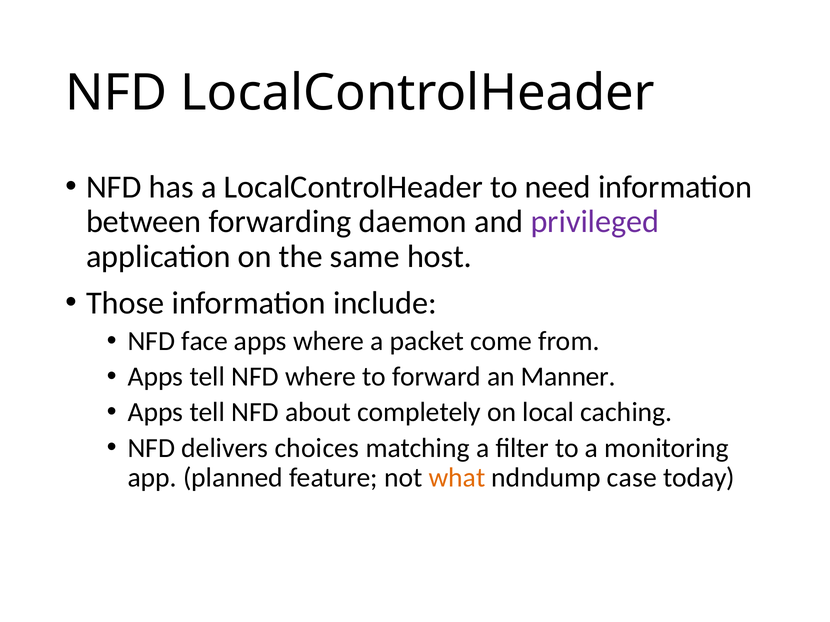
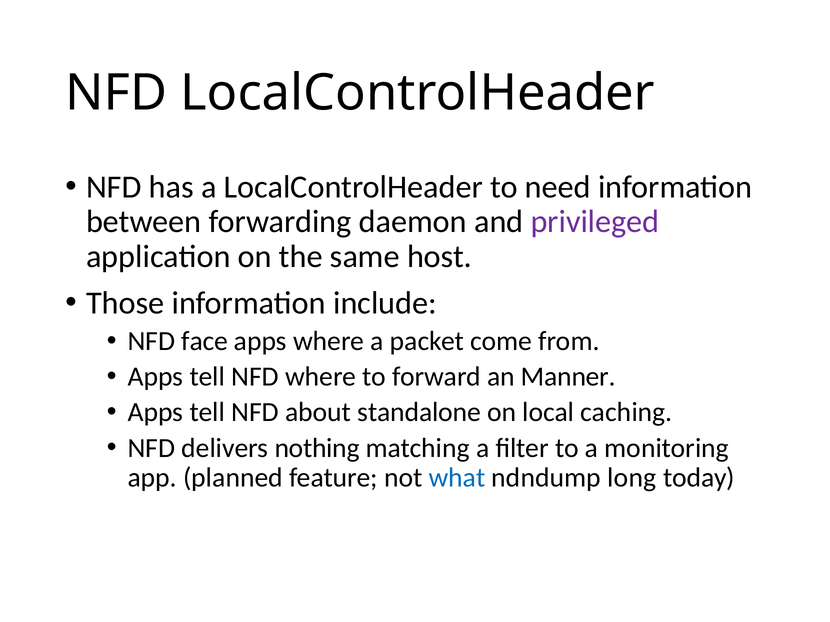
completely: completely -> standalone (419, 413)
choices: choices -> nothing (317, 448)
what colour: orange -> blue (457, 478)
case: case -> long (632, 478)
